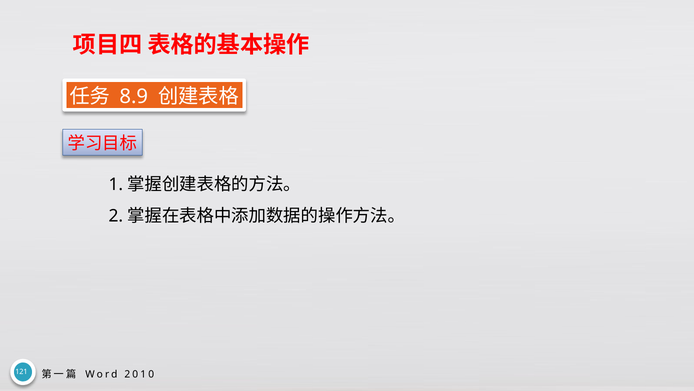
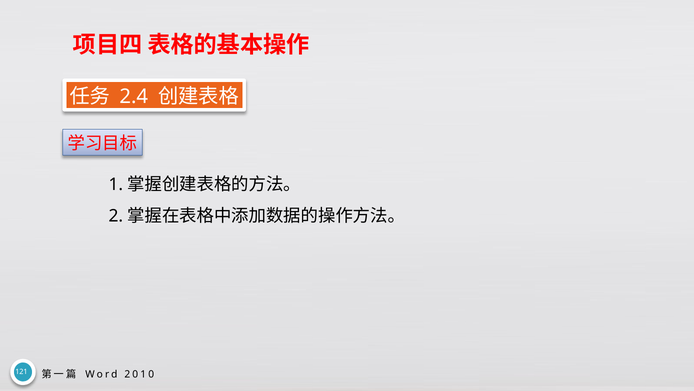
8.9: 8.9 -> 2.4 (134, 96)
